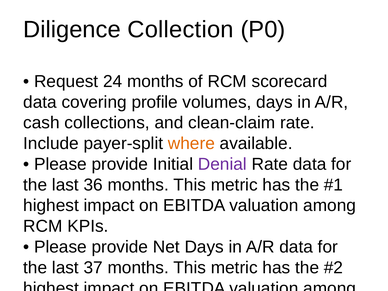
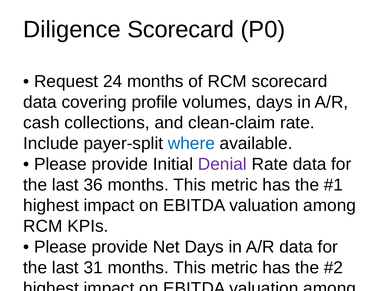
Diligence Collection: Collection -> Scorecard (181, 29)
where colour: orange -> blue (191, 143)
37: 37 -> 31 (93, 268)
